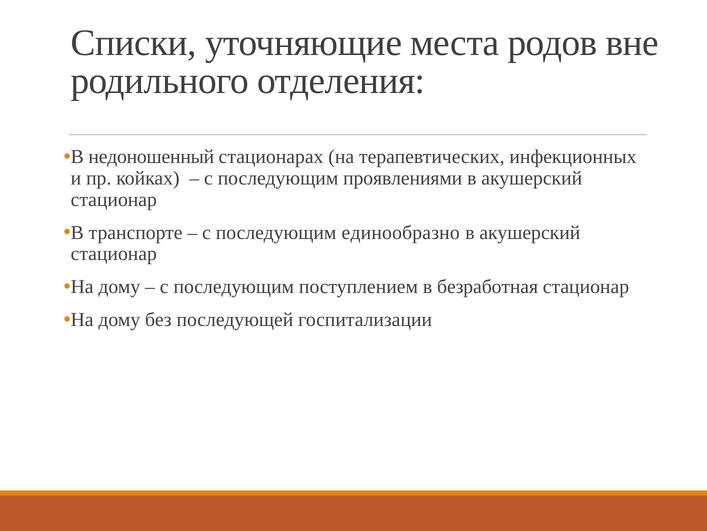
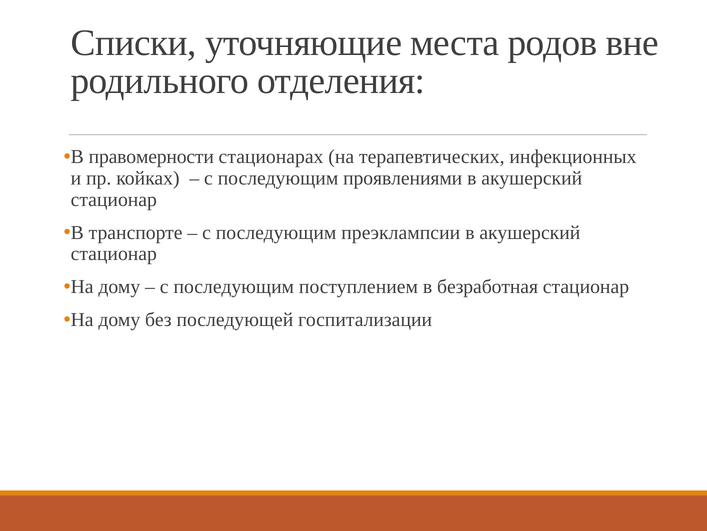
недоношенный: недоношенный -> правомерности (151, 157)
единообразно: единообразно -> преэклампсии (401, 232)
